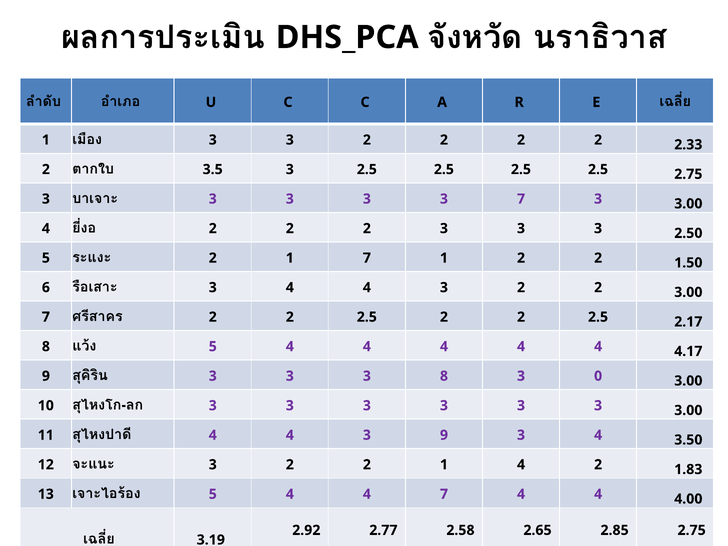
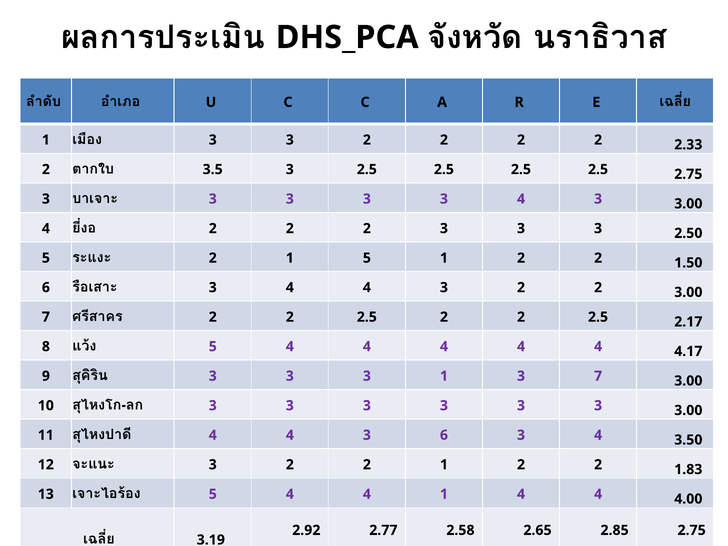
3 3 7: 7 -> 4 (521, 199)
1 7: 7 -> 5 (367, 258)
3 8: 8 -> 1 (444, 376)
3 0: 0 -> 7 (598, 376)
3 9: 9 -> 6 (444, 435)
2 1 4: 4 -> 2 (521, 465)
4 7: 7 -> 1 (444, 494)
